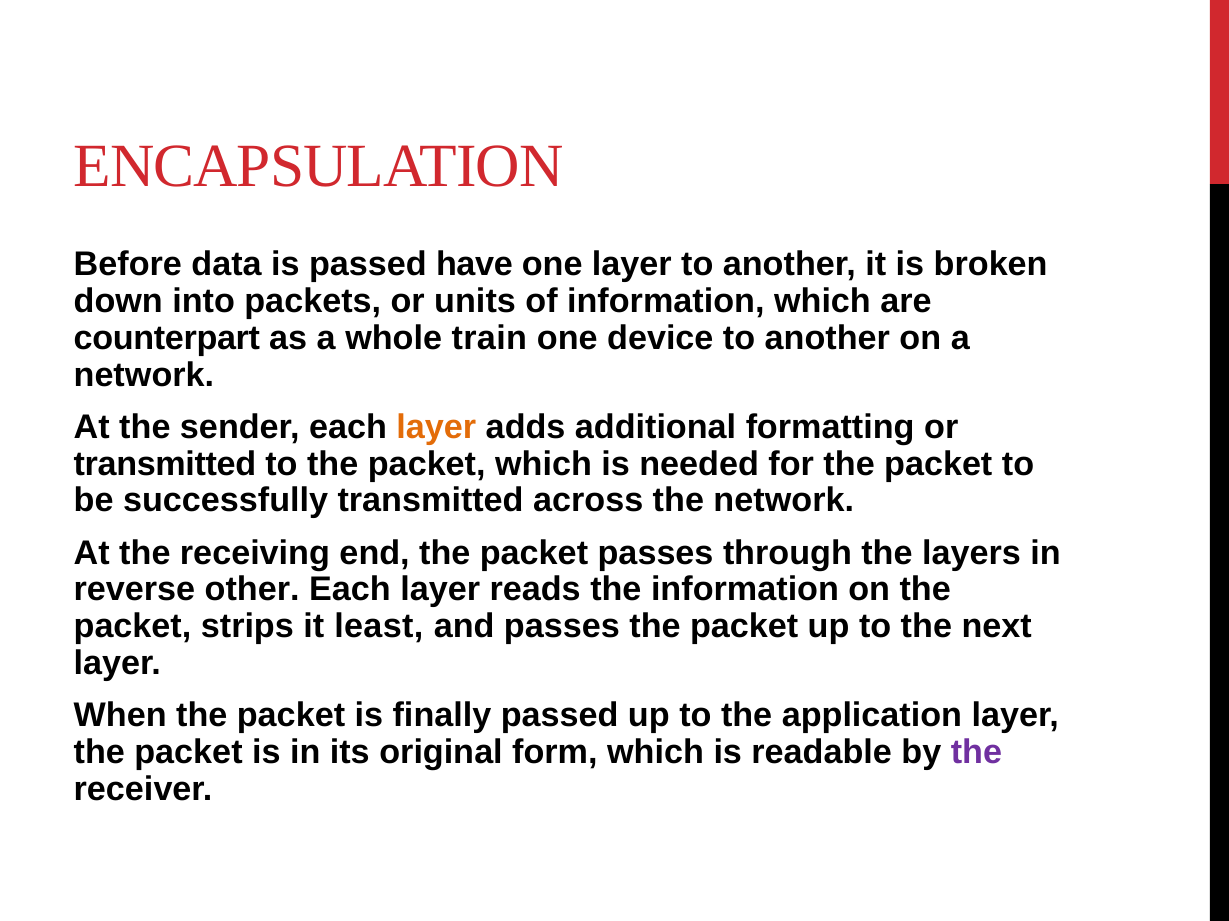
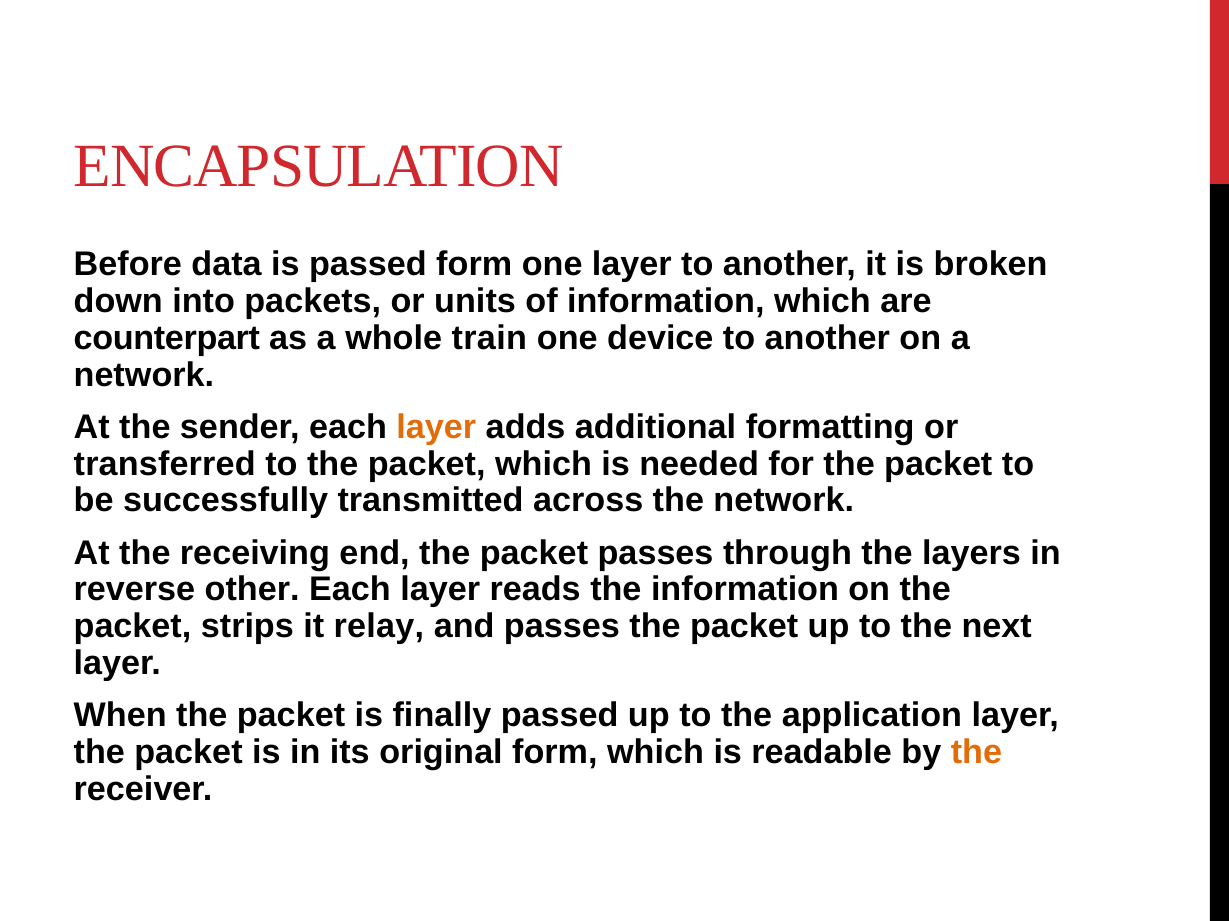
passed have: have -> form (474, 265)
transmitted: transmitted -> transferred (165, 464)
least: least -> relay (379, 627)
the colour: purple -> orange (976, 753)
